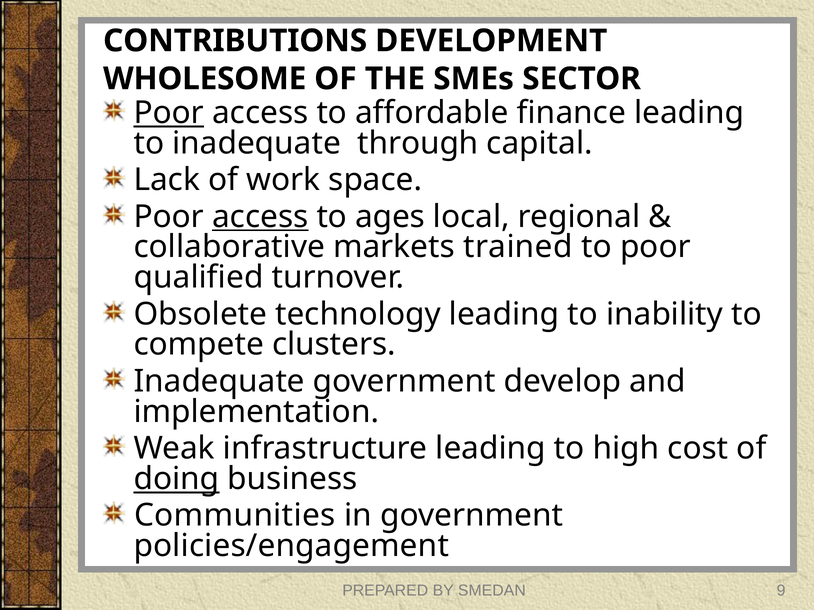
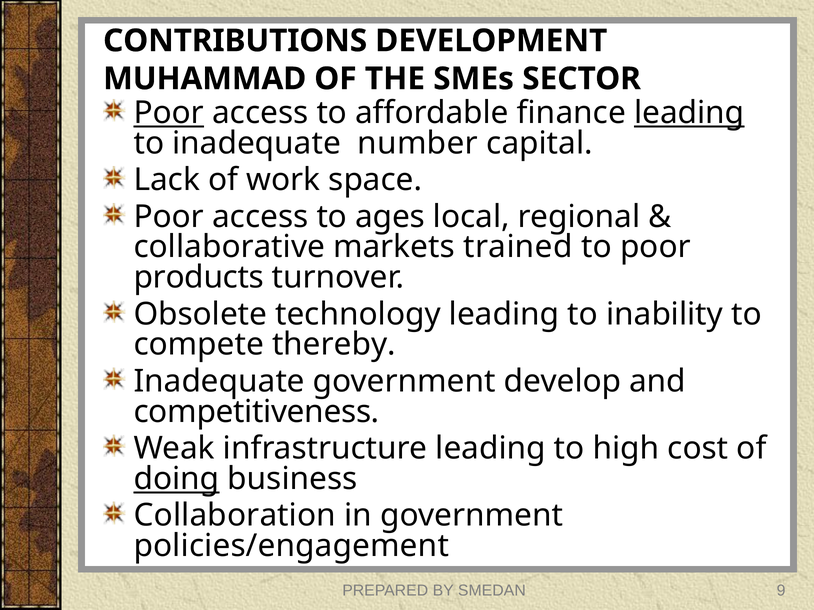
WHOLESOME: WHOLESOME -> MUHAMMAD (205, 79)
leading underline: none -> present (689, 113)
through: through -> number (418, 143)
access underline: present -> none (260, 217)
qualified: qualified -> products (199, 278)
clusters: clusters -> thereby (334, 345)
implementation: implementation -> competitiveness (256, 412)
Communities: Communities -> Collaboration (235, 516)
